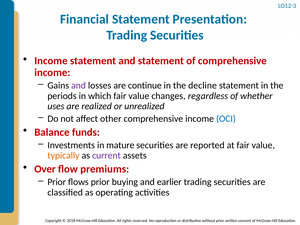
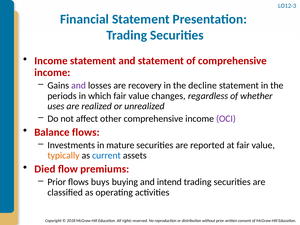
continue: continue -> recovery (145, 85)
OCI colour: blue -> purple (226, 119)
Balance funds: funds -> flows (86, 132)
current colour: purple -> blue (106, 156)
Over: Over -> Died (45, 169)
flows prior: prior -> buys (100, 182)
earlier: earlier -> intend (169, 182)
